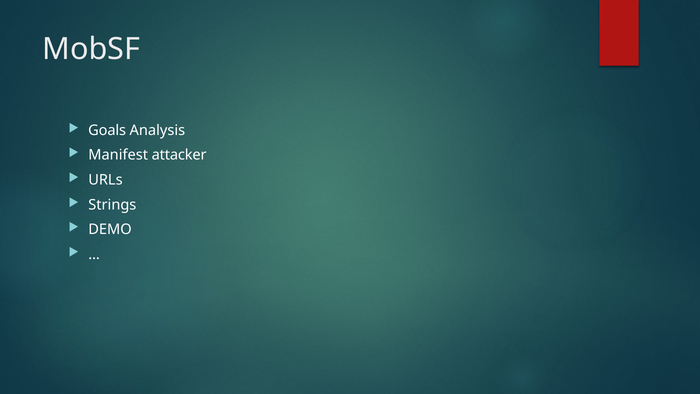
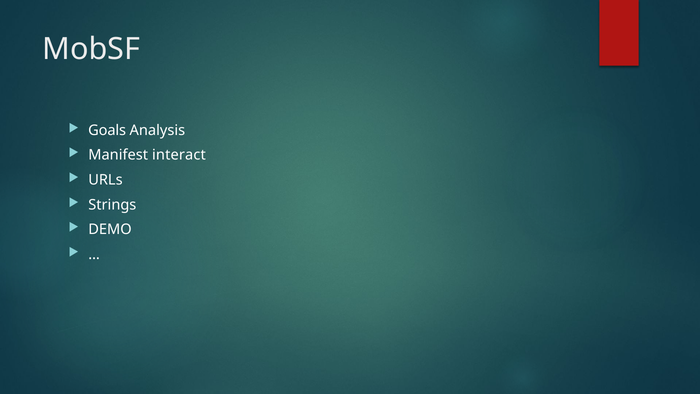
attacker: attacker -> interact (179, 155)
